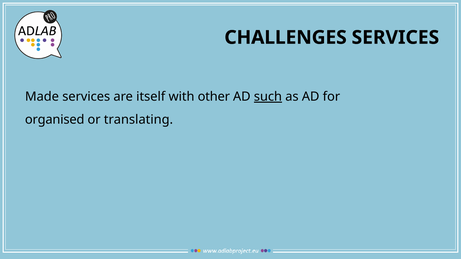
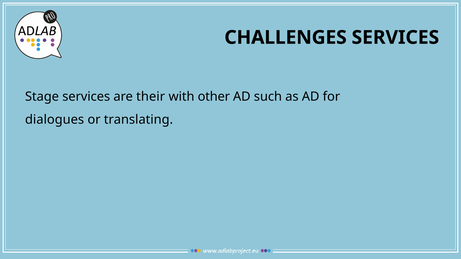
Made: Made -> Stage (42, 97)
itself: itself -> their (151, 97)
such underline: present -> none (268, 97)
organised: organised -> dialogues (55, 120)
